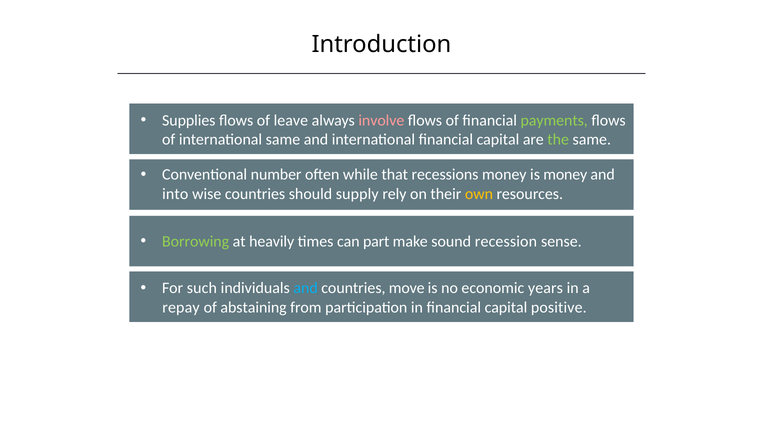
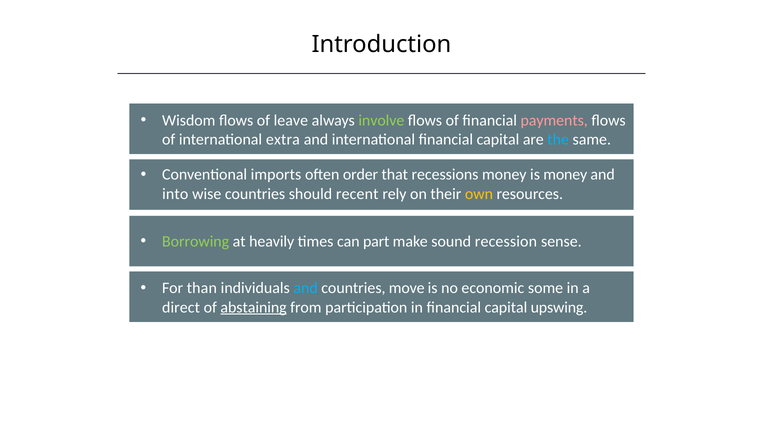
Supplies: Supplies -> Wisdom (189, 120)
involve colour: pink -> light green (381, 120)
payments colour: light green -> pink (554, 120)
international same: same -> extra (283, 140)
the colour: light green -> light blue (558, 140)
number: number -> imports (276, 175)
while: while -> order (360, 175)
supply: supply -> recent (357, 194)
such: such -> than (202, 288)
years: years -> some (546, 288)
repay: repay -> direct (181, 307)
abstaining underline: none -> present (254, 307)
positive: positive -> upswing (559, 307)
